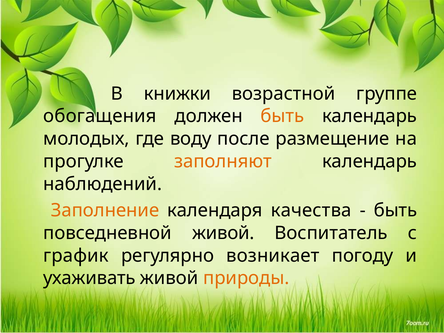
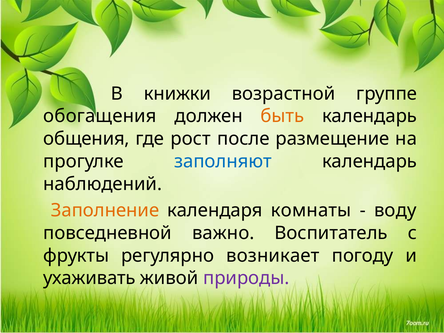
молодых: молодых -> общения (86, 139)
воду: воду -> рост (191, 139)
заполняют colour: orange -> blue (223, 161)
качества: качества -> комнаты (311, 210)
быть: быть -> воду (395, 210)
повседневной живой: живой -> важно (223, 233)
график: график -> фрукты (76, 256)
природы colour: orange -> purple (246, 278)
